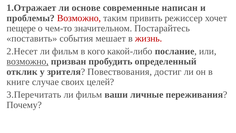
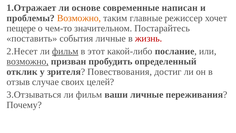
Возможно colour: red -> orange (79, 18)
привить: привить -> главные (146, 18)
события мешает: мешает -> личные (111, 38)
фильм underline: none -> present (65, 51)
кого: кого -> этот (96, 51)
книге: книге -> отзыв (18, 82)
3.Перечитать: 3.Перечитать -> 3.Отзываться (34, 94)
